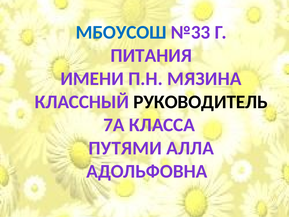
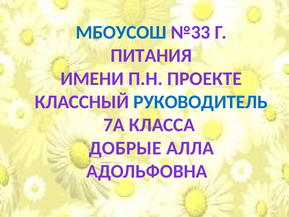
МЯЗИНА: МЯЗИНА -> ПРОЕКТЕ (204, 79)
РУКОВОДИТЕЛЬ colour: black -> blue (201, 102)
ПУТЯМИ: ПУТЯМИ -> ДОБРЫЕ (125, 148)
